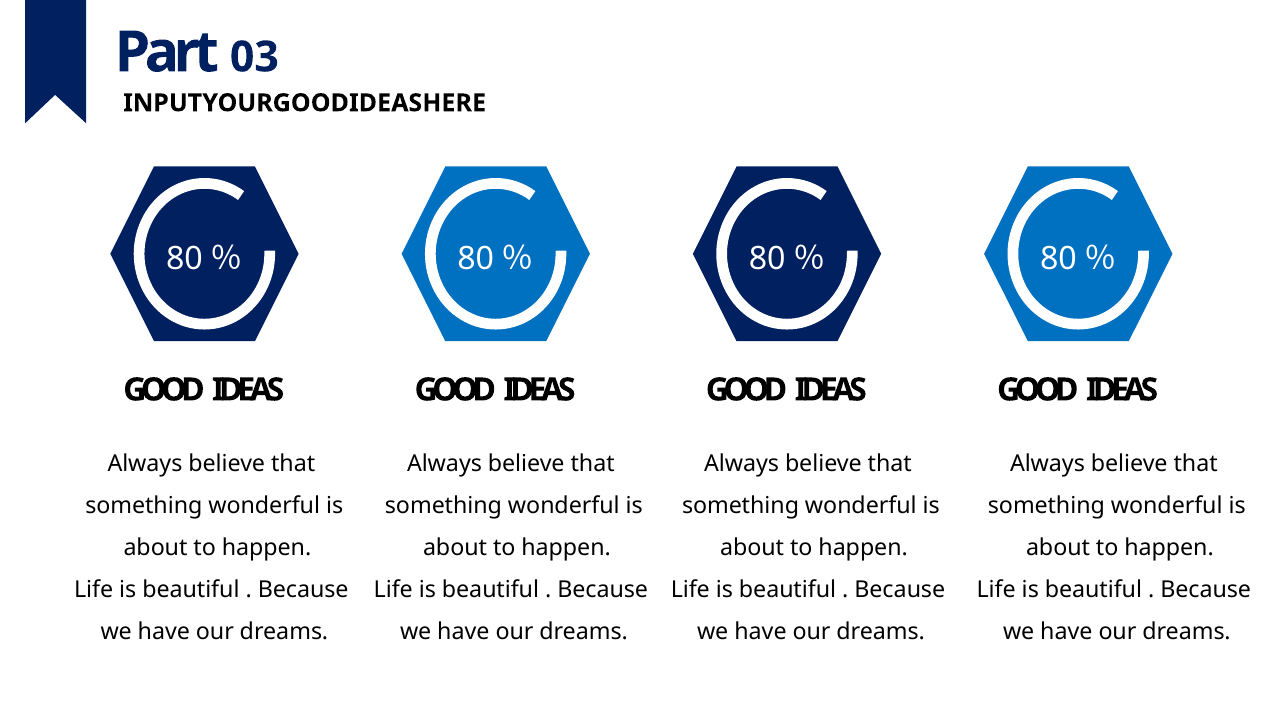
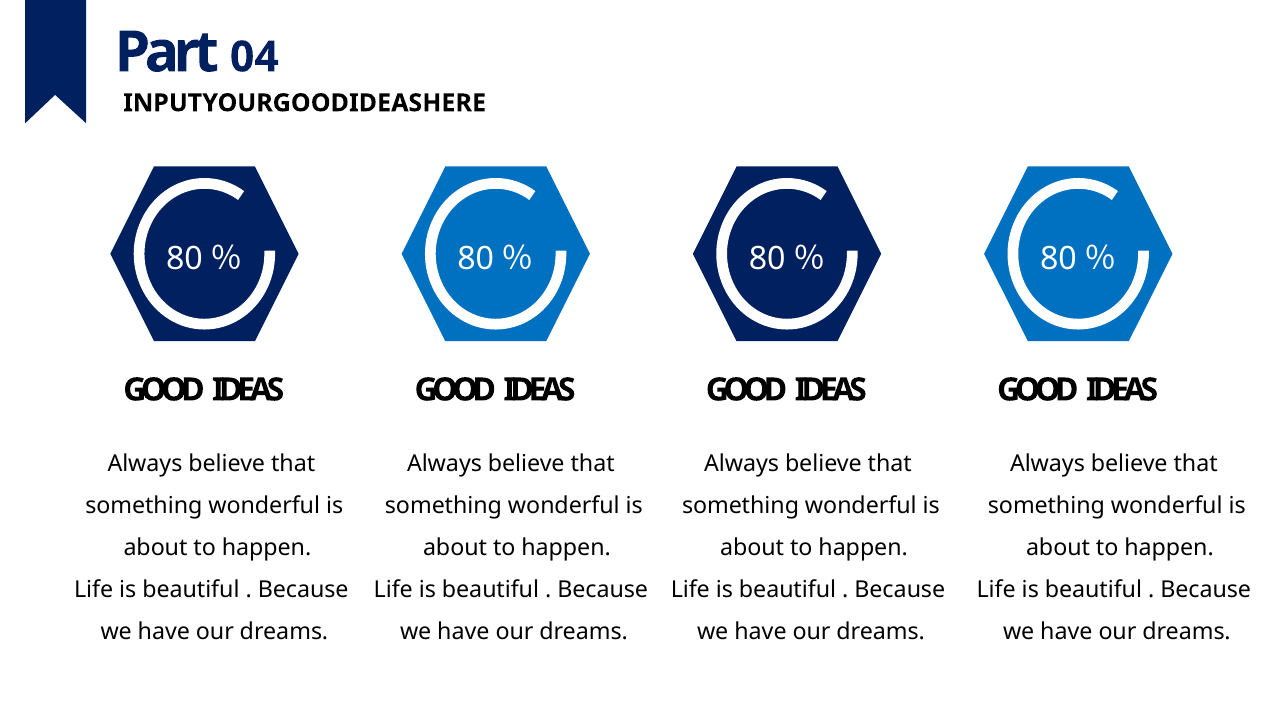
03: 03 -> 04 (254, 57)
